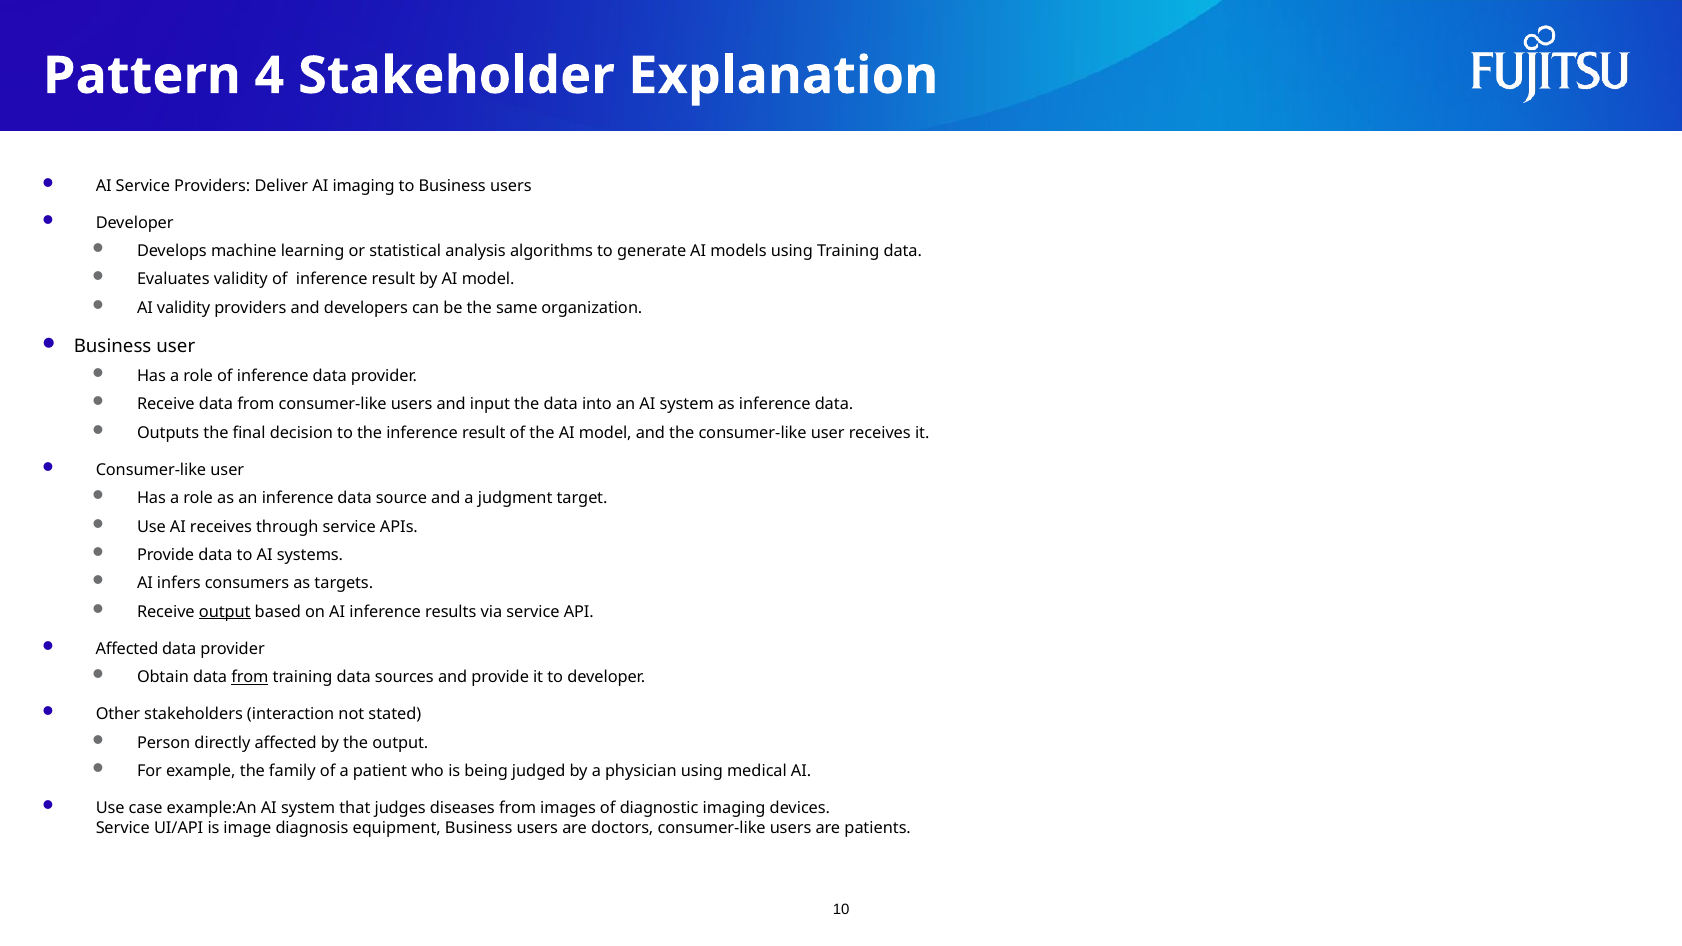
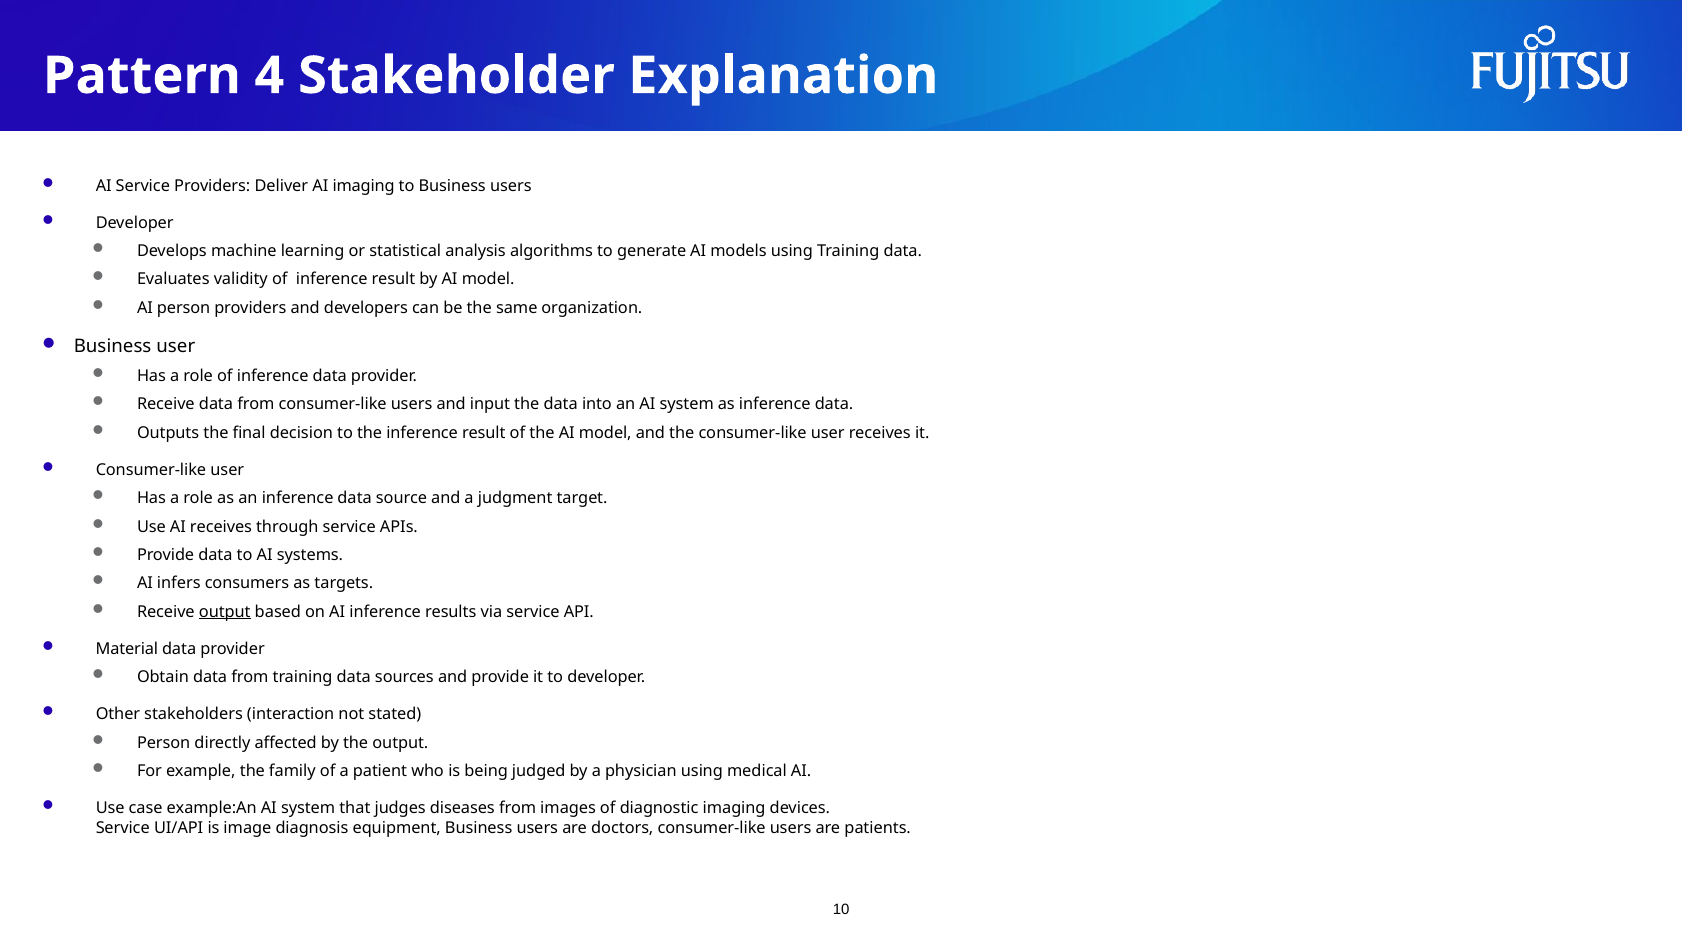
AI validity: validity -> person (184, 308)
Affected: Affected -> Material (127, 649)
from underline: present -> none (250, 677)
